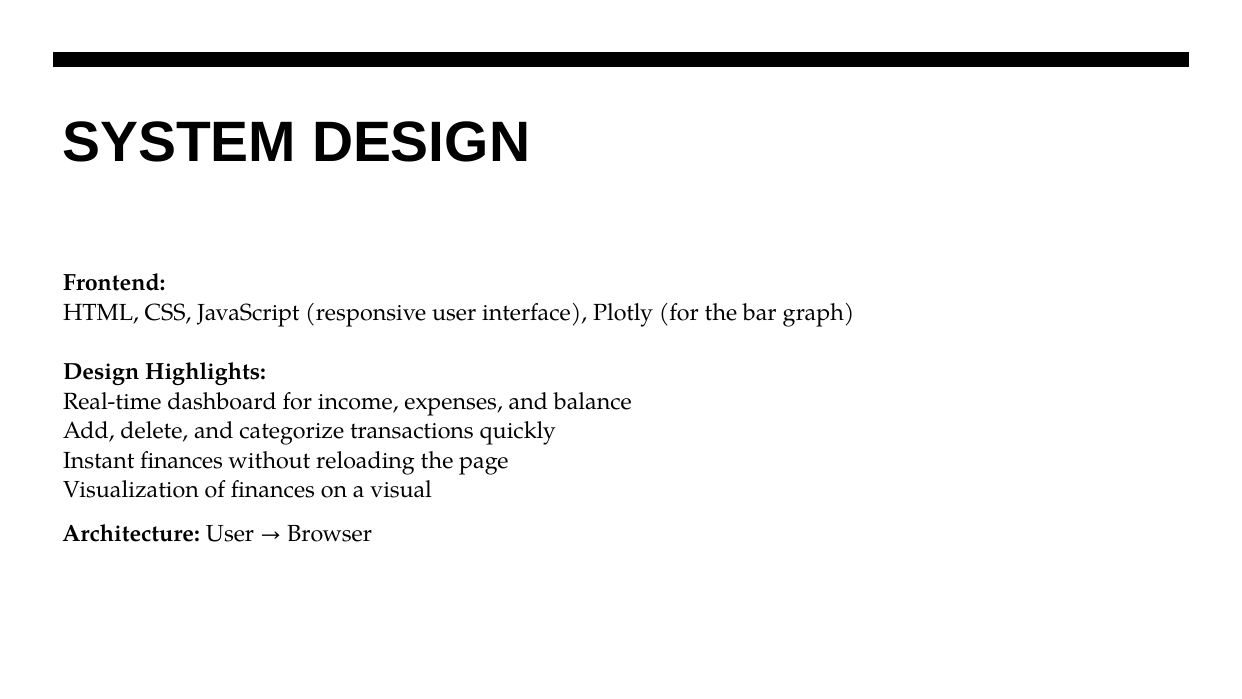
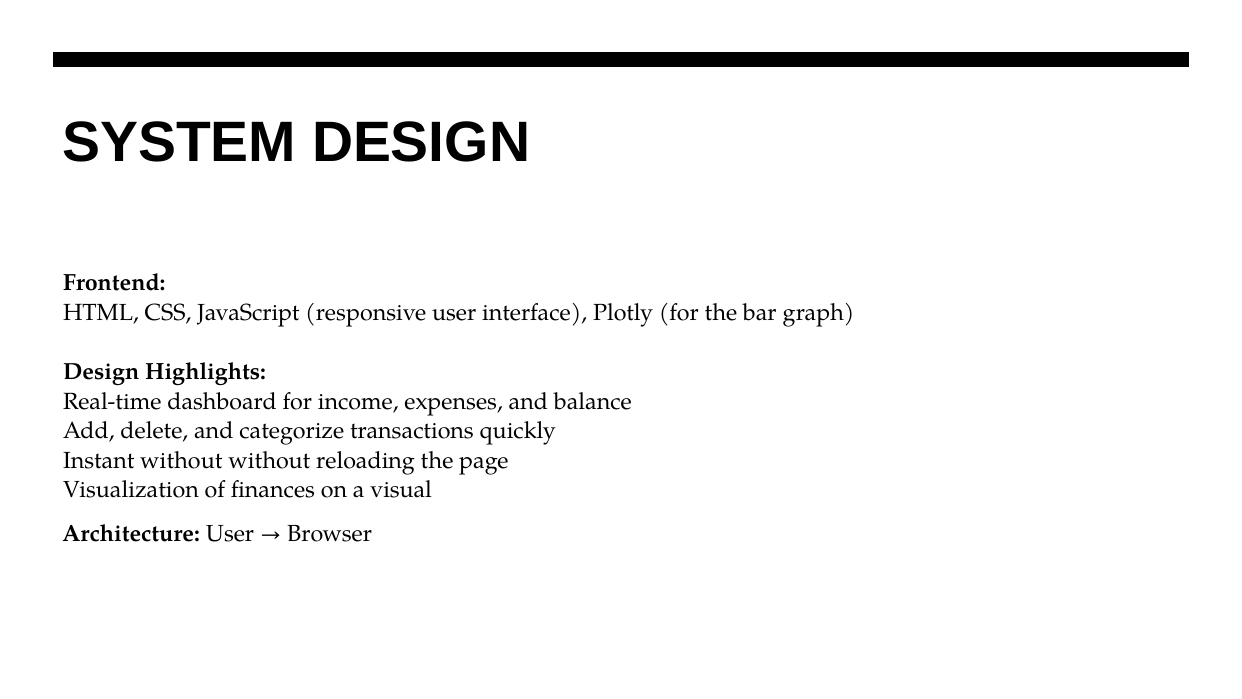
Instant finances: finances -> without (181, 460)
